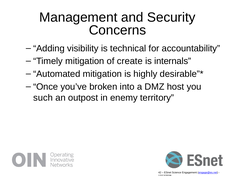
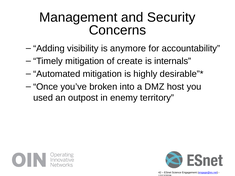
technical: technical -> anymore (128, 48)
such: such -> used (43, 98)
